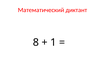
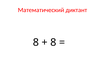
1: 1 -> 8 (53, 43)
